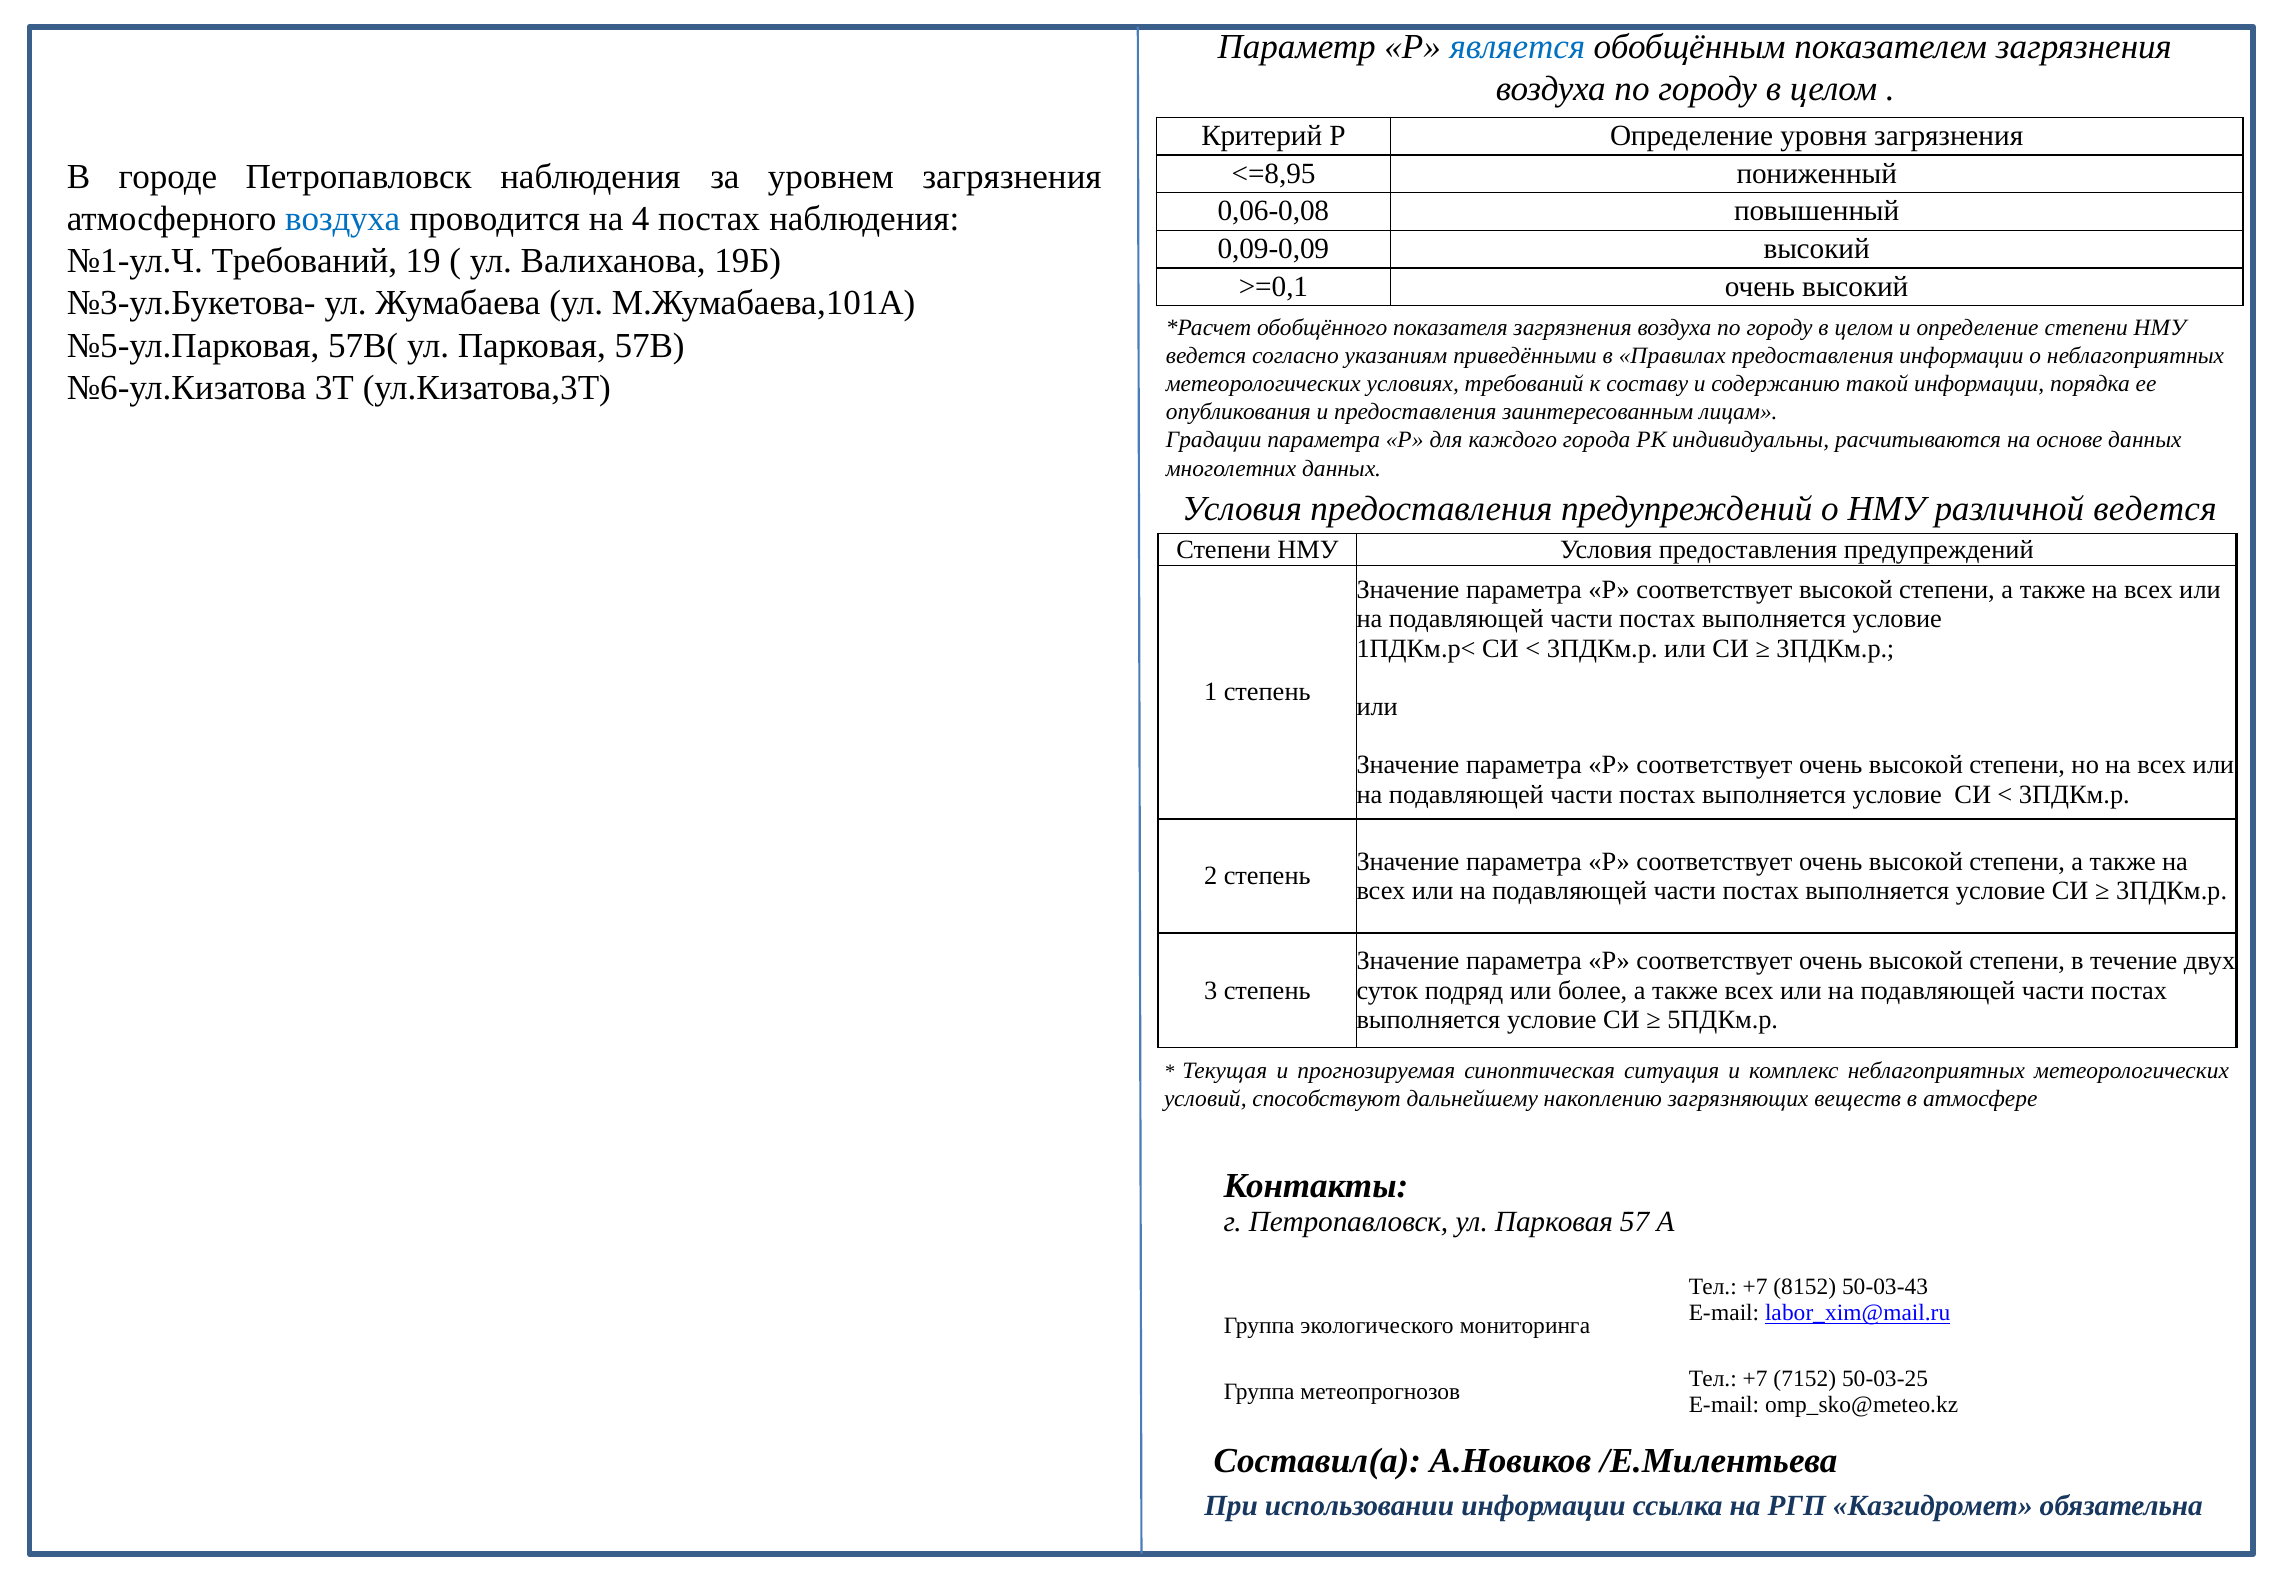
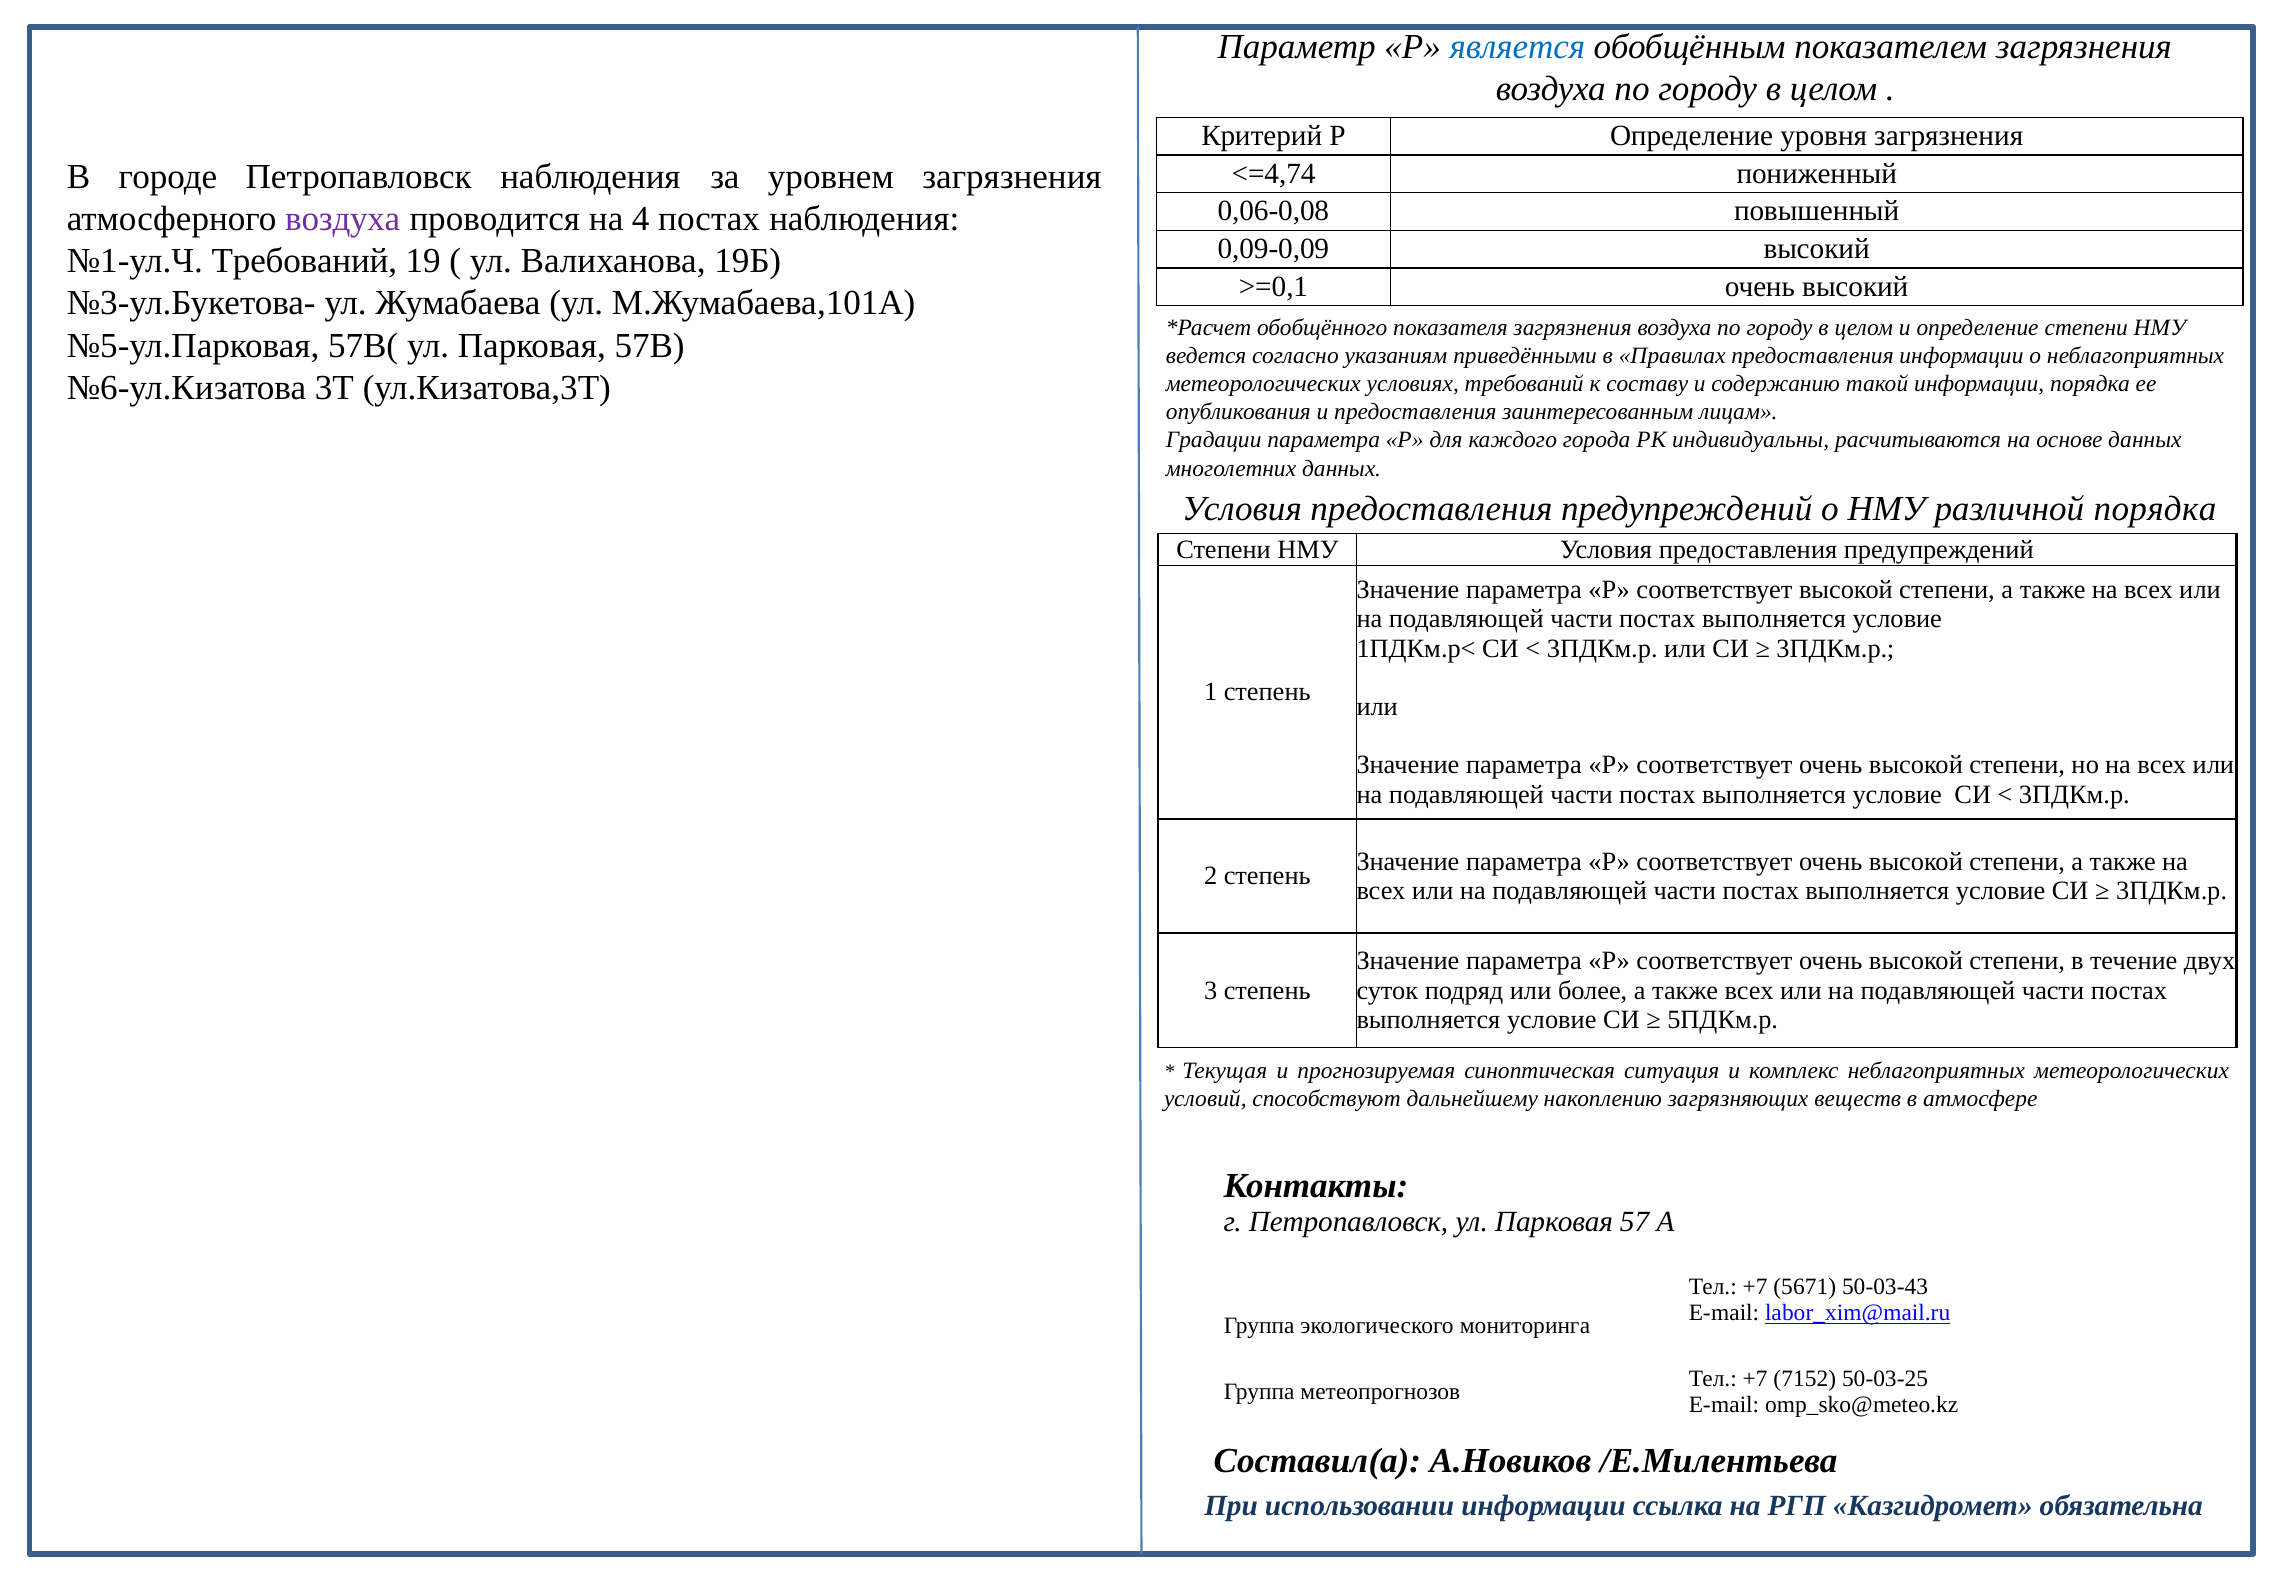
<=8,95: <=8,95 -> <=4,74 (1274, 173)
воздуха colour: blue -> purple (343, 219)
различной ведется: ведется -> порядка (2155, 509)
8152: 8152 -> 5671 (1805, 1287)
